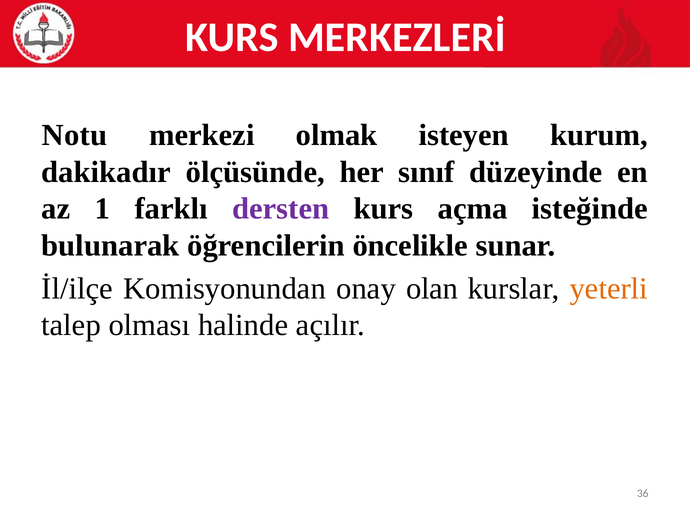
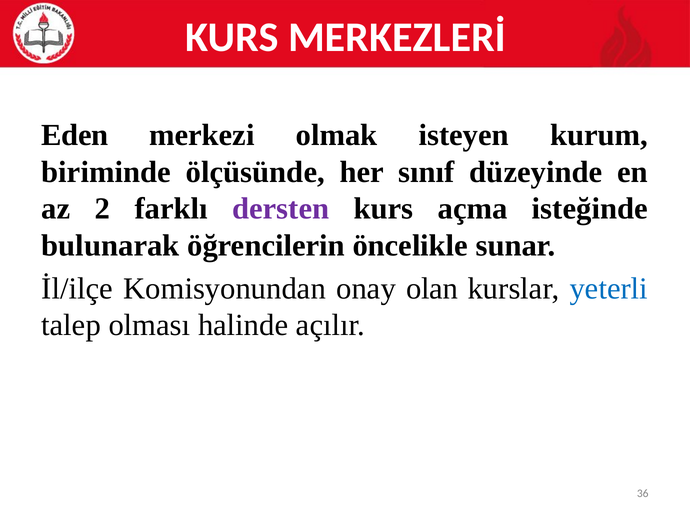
Notu: Notu -> Eden (75, 135)
dakikadır: dakikadır -> biriminde (106, 172)
1: 1 -> 2 (102, 209)
yeterli colour: orange -> blue (609, 289)
